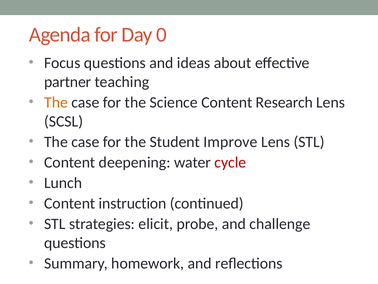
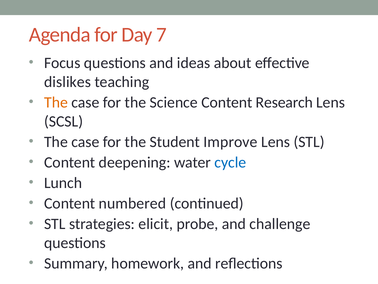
0: 0 -> 7 (161, 35)
partner: partner -> dislikes (68, 82)
cycle colour: red -> blue (230, 162)
instruction: instruction -> numbered (132, 203)
